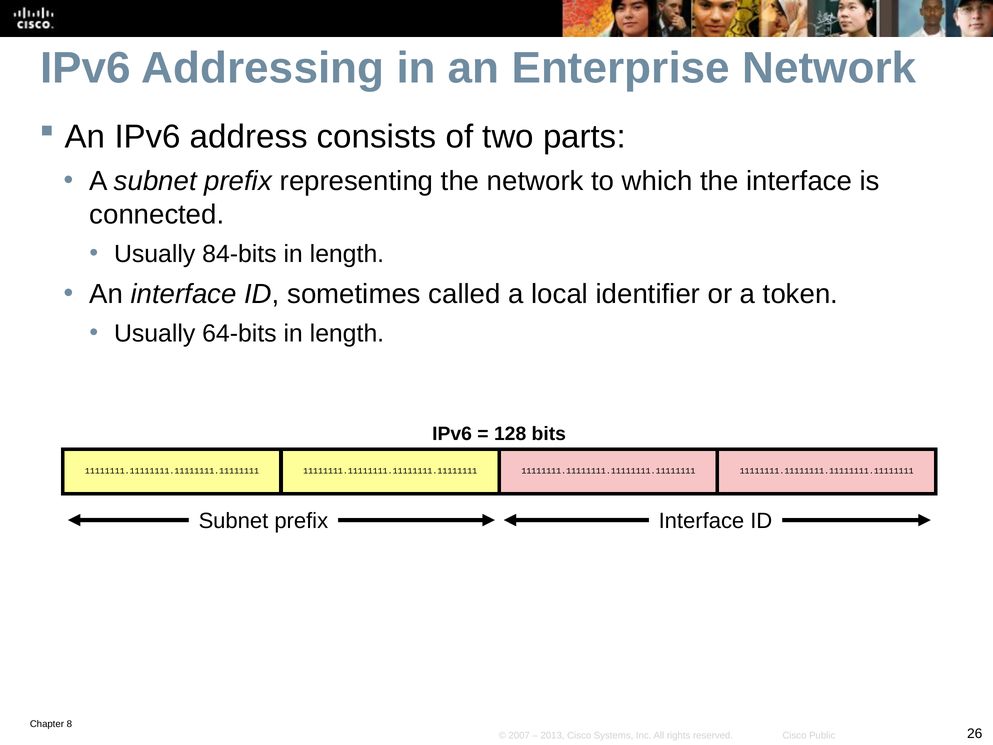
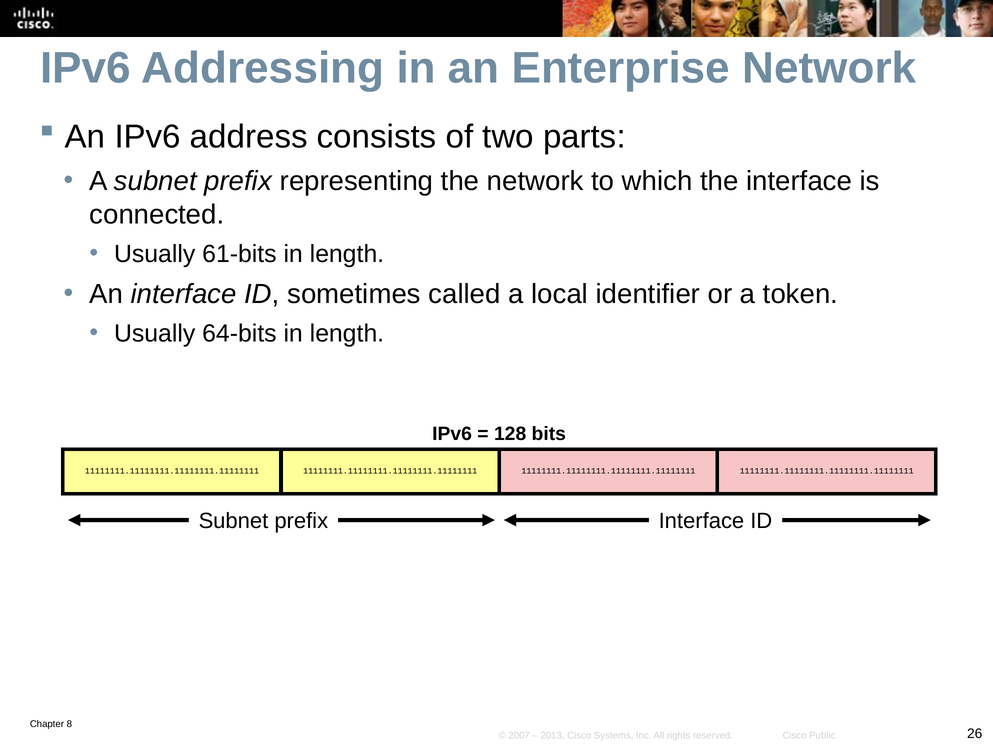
84-bits: 84-bits -> 61-bits (239, 254)
